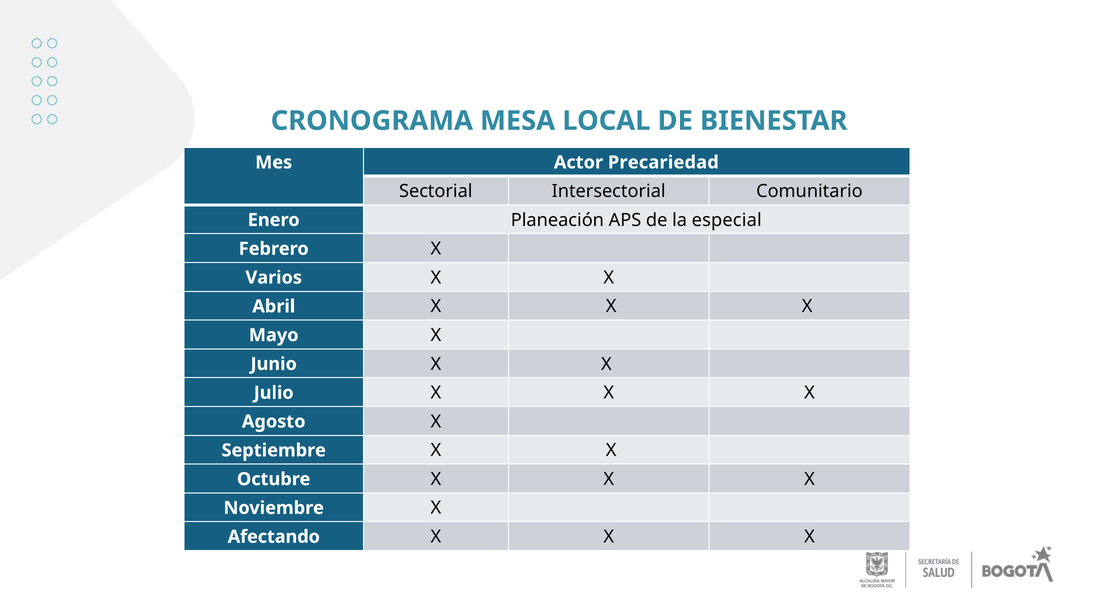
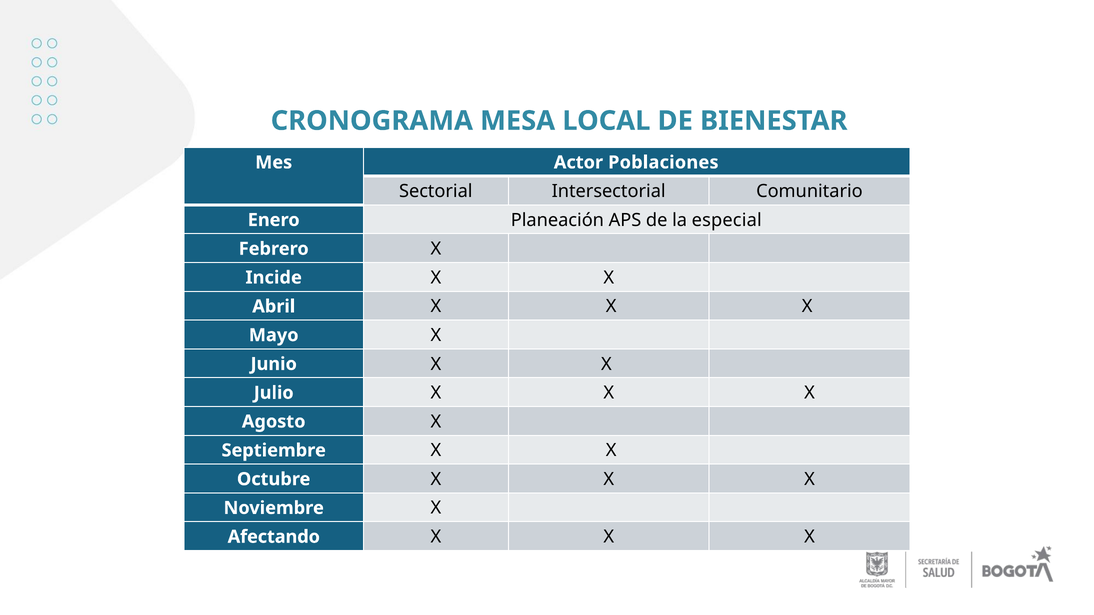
Precariedad: Precariedad -> Poblaciones (663, 163)
Varios: Varios -> Incide (274, 278)
